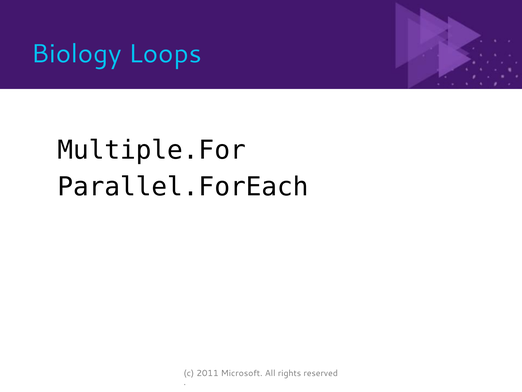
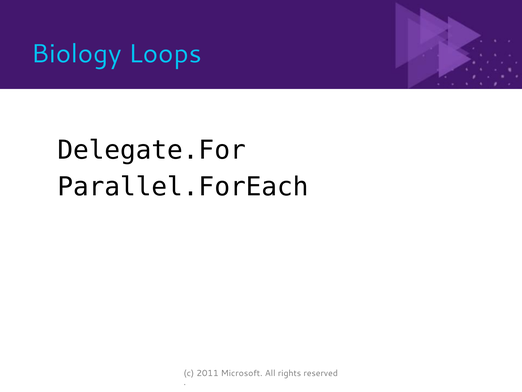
Multiple.For: Multiple.For -> Delegate.For (152, 150)
